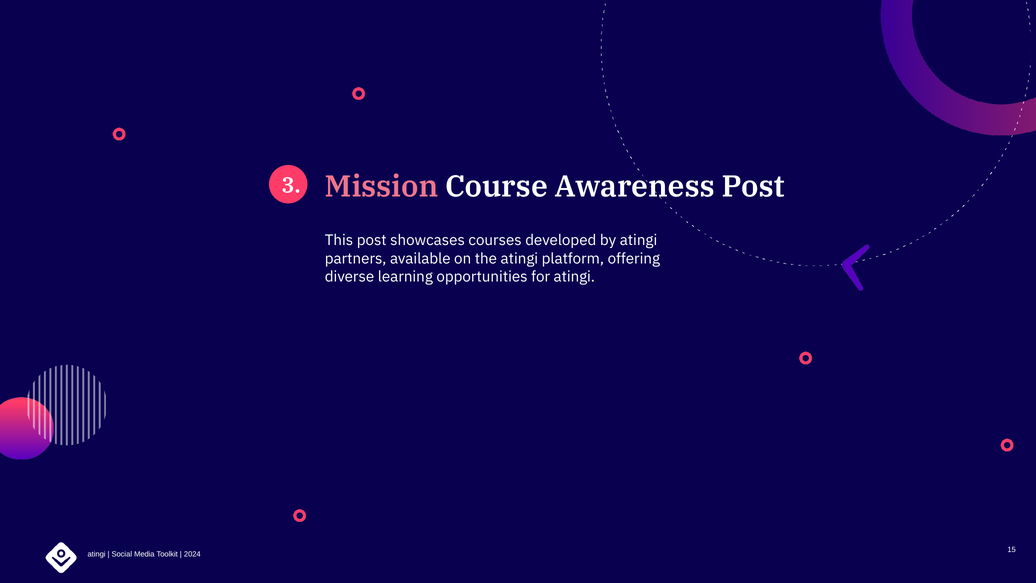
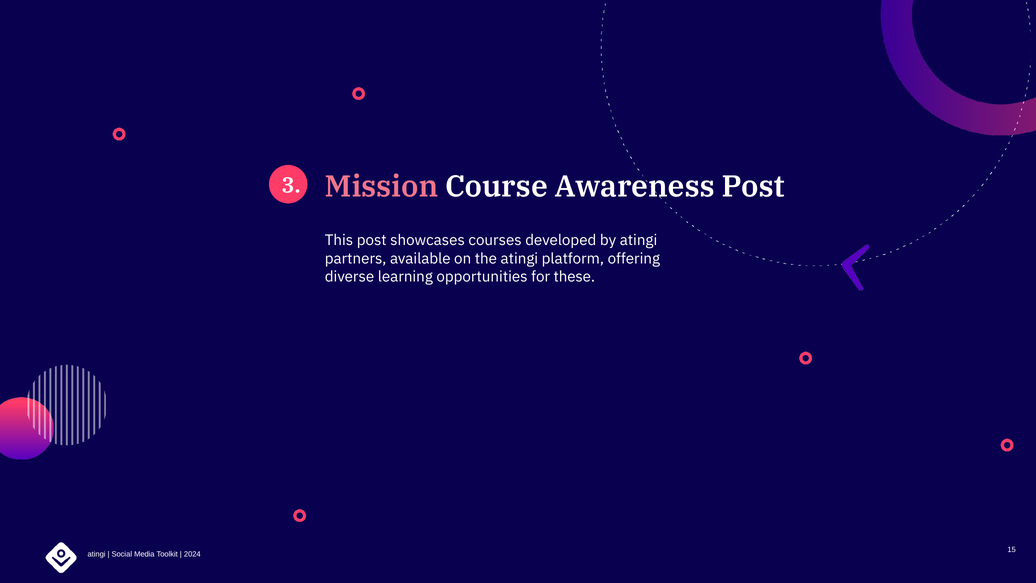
for atingi: atingi -> these (574, 277)
